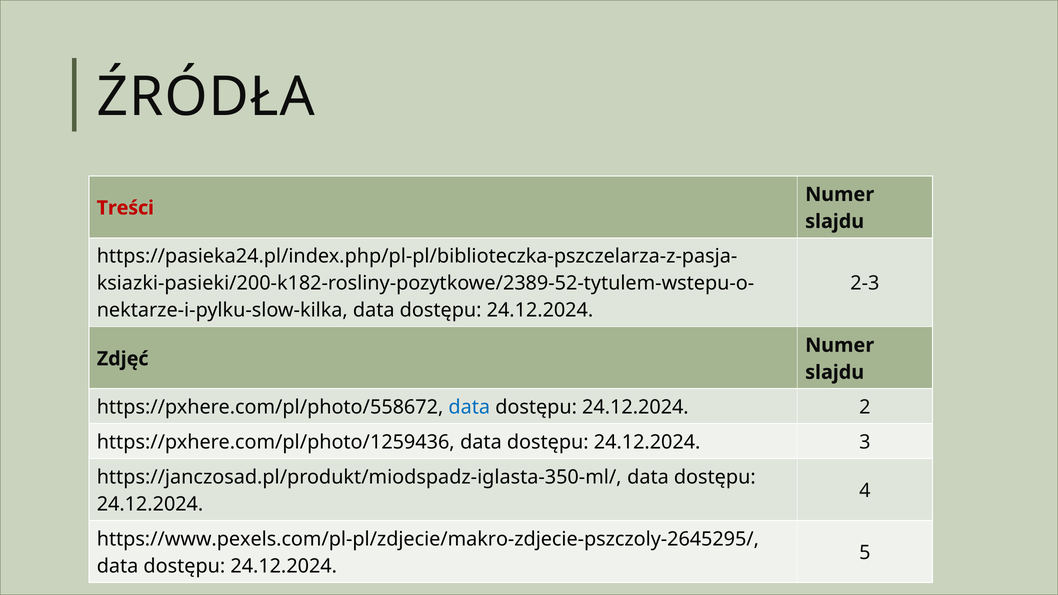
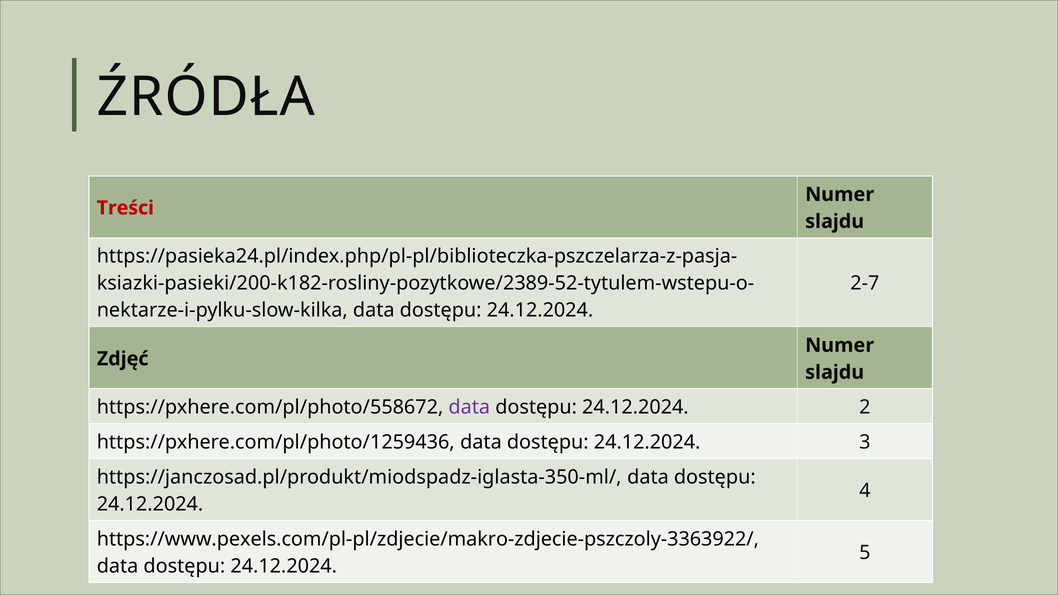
2-3: 2-3 -> 2-7 (865, 283)
data colour: blue -> purple (469, 407)
https://www.pexels.com/pl-pl/zdjecie/makro-zdjecie-pszczoly-2645295/: https://www.pexels.com/pl-pl/zdjecie/makro-zdjecie-pszczoly-2645295/ -> https://www.pexels.com/pl-pl/zdjecie/makro-zdjecie-pszczoly-3363922/ (428, 539)
